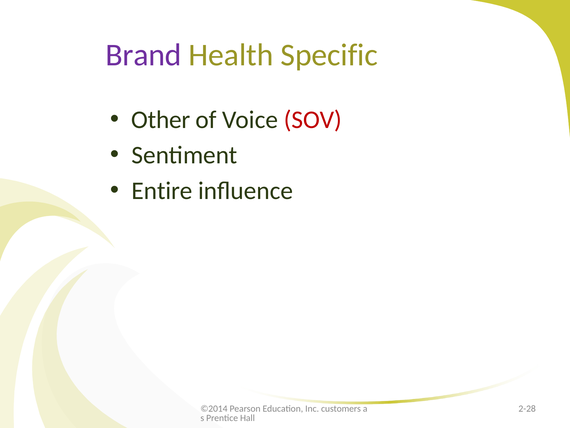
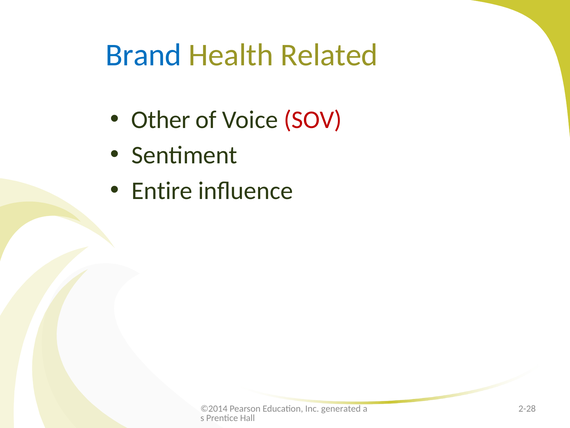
Brand colour: purple -> blue (143, 55)
Specific: Specific -> Related (329, 55)
customers: customers -> generated (341, 408)
